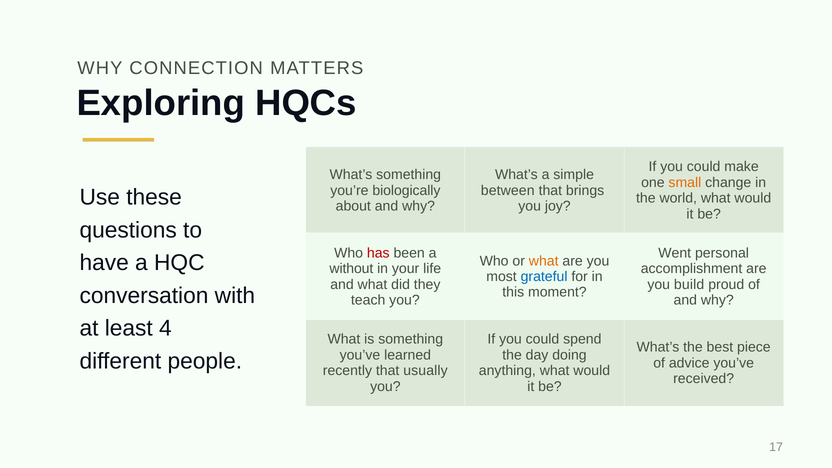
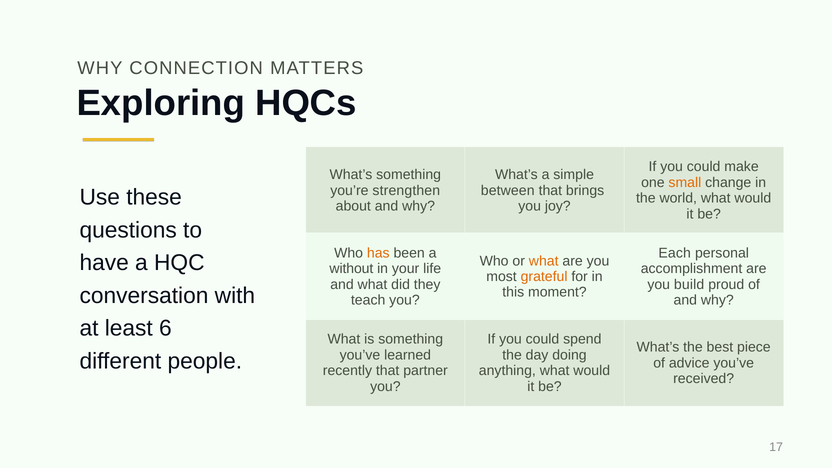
biologically: biologically -> strengthen (406, 190)
has colour: red -> orange (378, 253)
Went: Went -> Each (675, 253)
grateful colour: blue -> orange (544, 277)
4: 4 -> 6 (165, 328)
usually: usually -> partner (426, 371)
